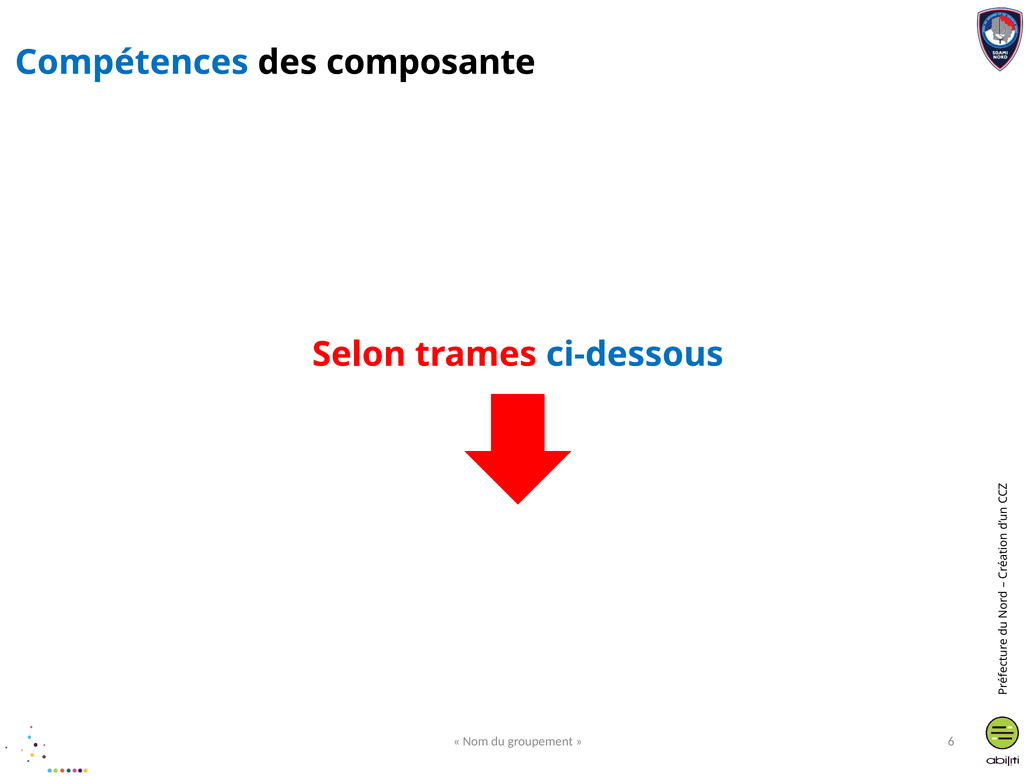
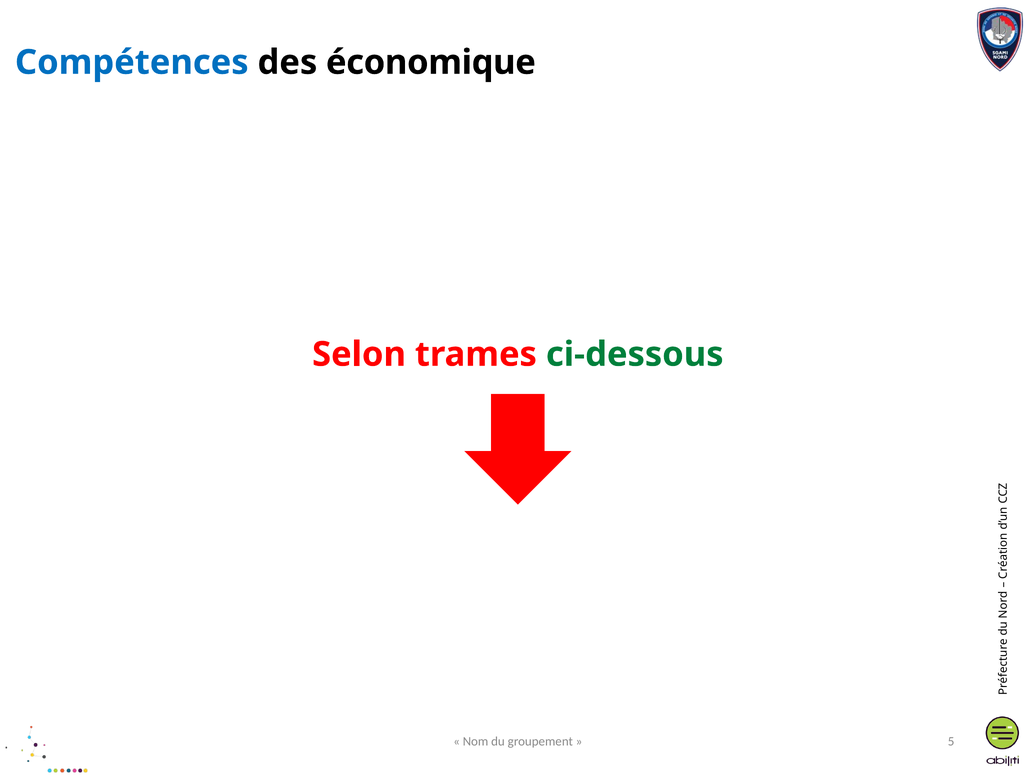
composante: composante -> économique (431, 62)
ci-dessous colour: blue -> green (635, 354)
6: 6 -> 5 (951, 742)
